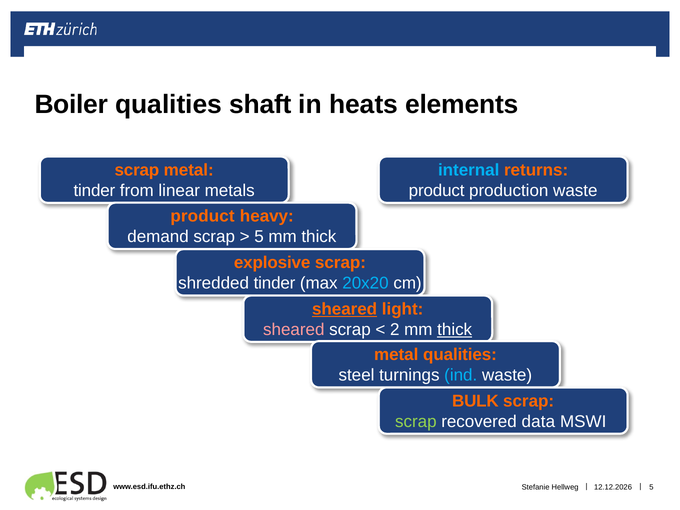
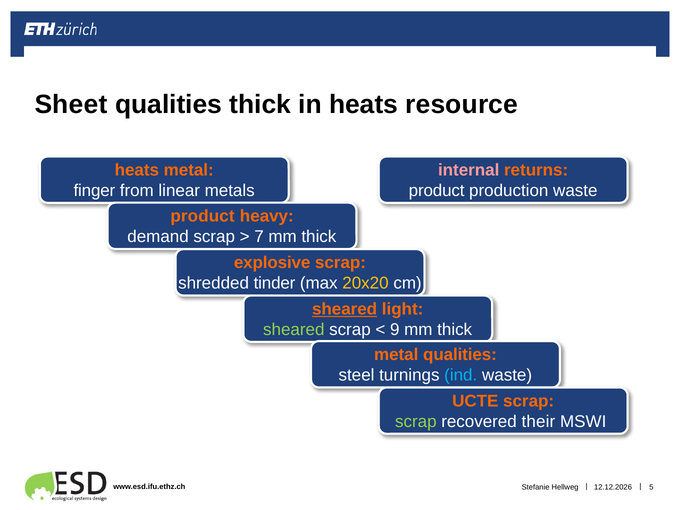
Boiler: Boiler -> Sheet (71, 104)
qualities shaft: shaft -> thick (260, 104)
elements: elements -> resource (462, 104)
scrap: scrap -> heats (137, 170)
internal colour: light blue -> pink (469, 170)
tinder: tinder -> finger (94, 191)
5: 5 -> 7 (259, 237)
20x20 colour: light blue -> yellow (365, 283)
sheared colour: pink -> light green (294, 330)
2: 2 -> 9 (395, 330)
thick underline: present -> none (455, 330)
BULK: BULK -> UCTE (475, 401)
data: data -> their (538, 422)
